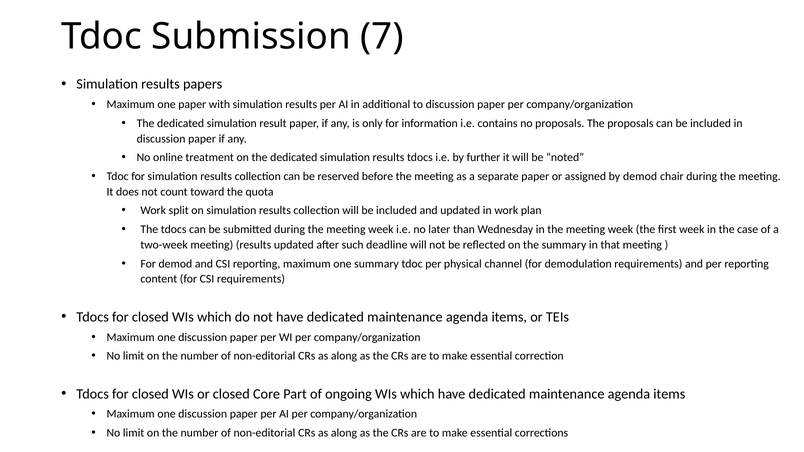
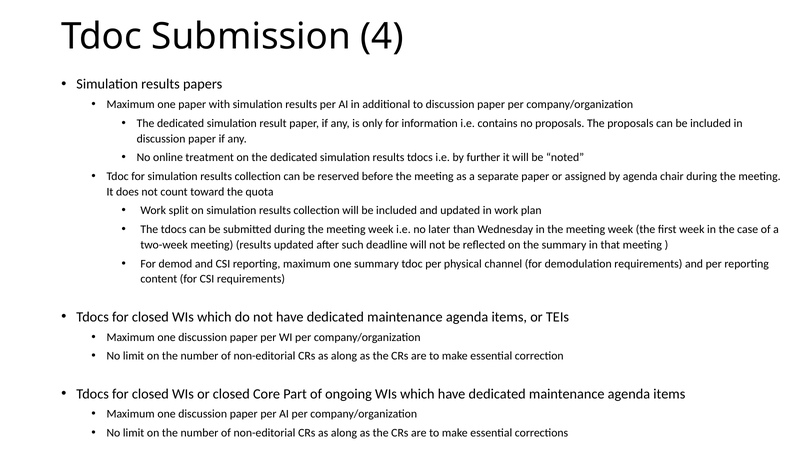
7: 7 -> 4 (382, 37)
by demod: demod -> agenda (640, 176)
